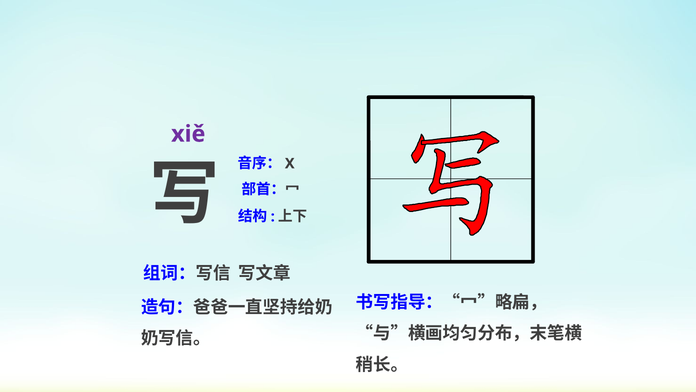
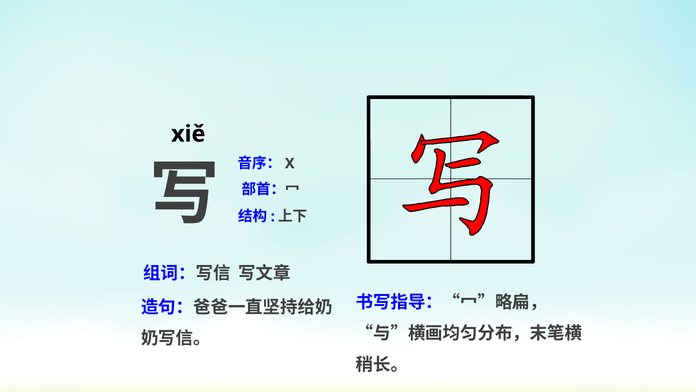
xiě colour: purple -> black (188, 134)
